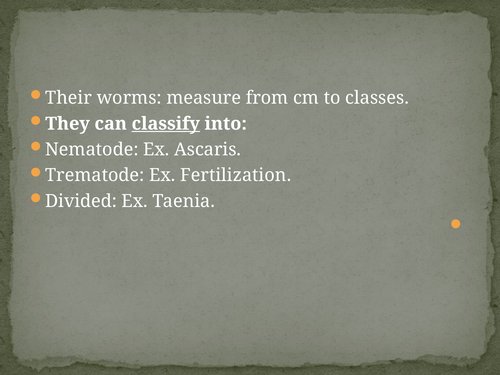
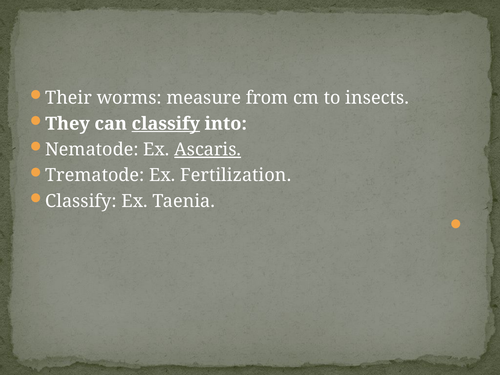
classes: classes -> insects (377, 98)
Ascaris underline: none -> present (208, 150)
Divided: Divided -> Classify (81, 201)
